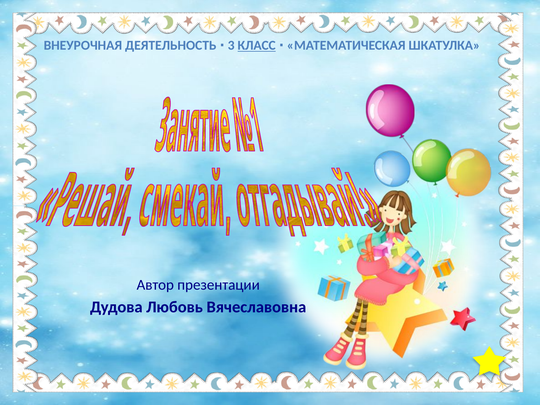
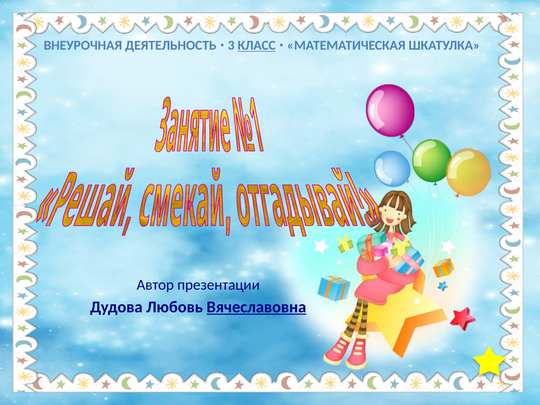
Вячеславовна underline: none -> present (256, 307)
